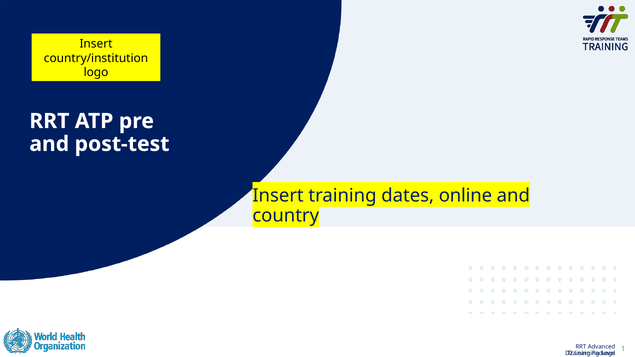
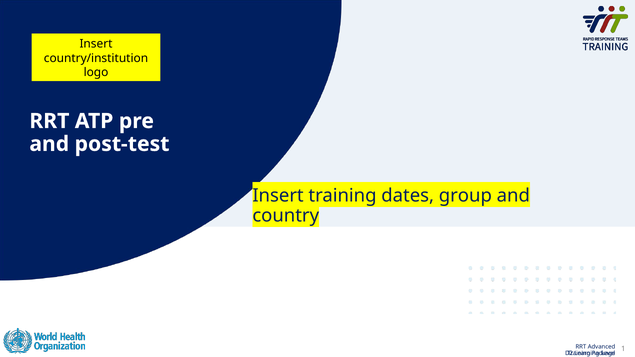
online: online -> group (465, 196)
